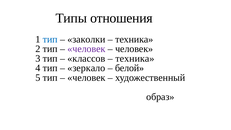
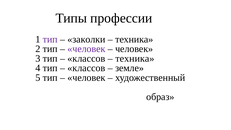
отношения: отношения -> профессии (121, 18)
тип colour: blue -> purple (50, 39)
зеркало: зеркало -> классов (86, 68)
белой: белой -> земле (129, 68)
